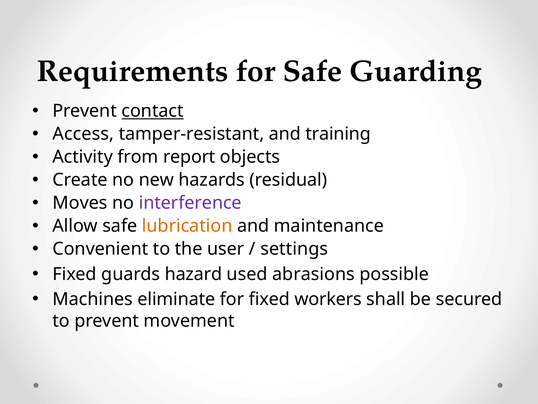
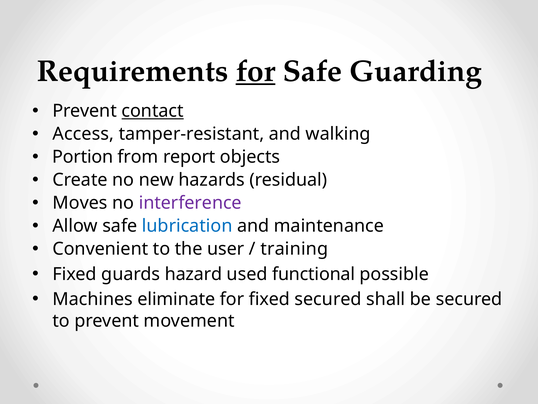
for underline: none -> present (256, 71)
training: training -> walking (338, 134)
Activity: Activity -> Portion (83, 157)
lubrication colour: orange -> blue (187, 226)
settings: settings -> training (294, 249)
abrasions: abrasions -> functional (314, 274)
fixed workers: workers -> secured (328, 299)
